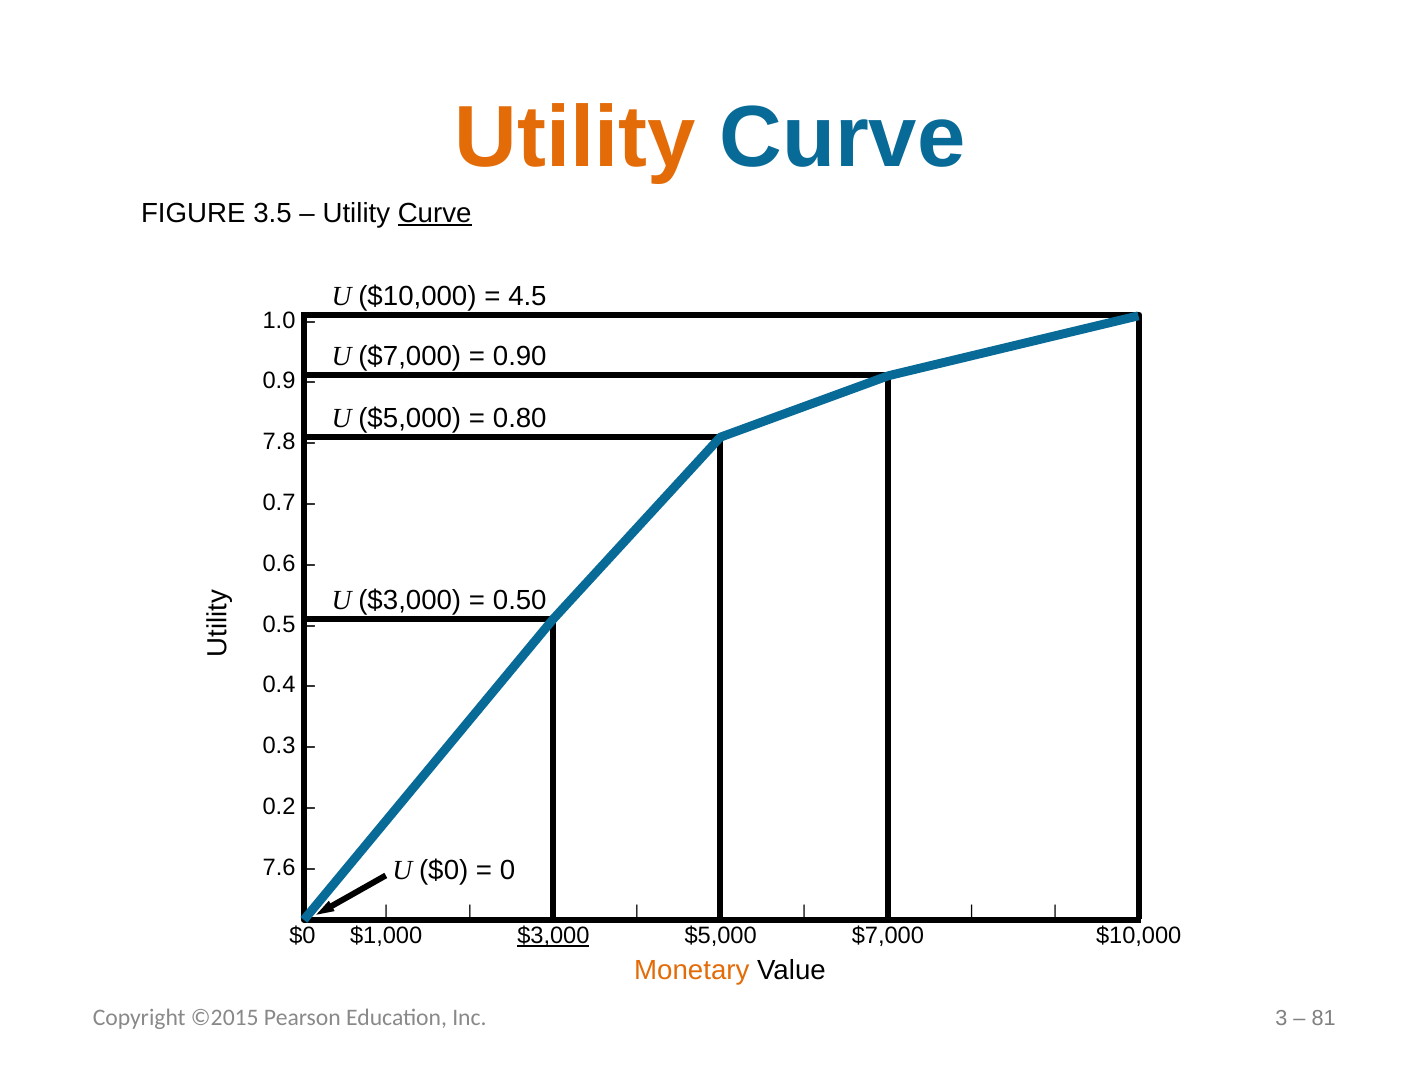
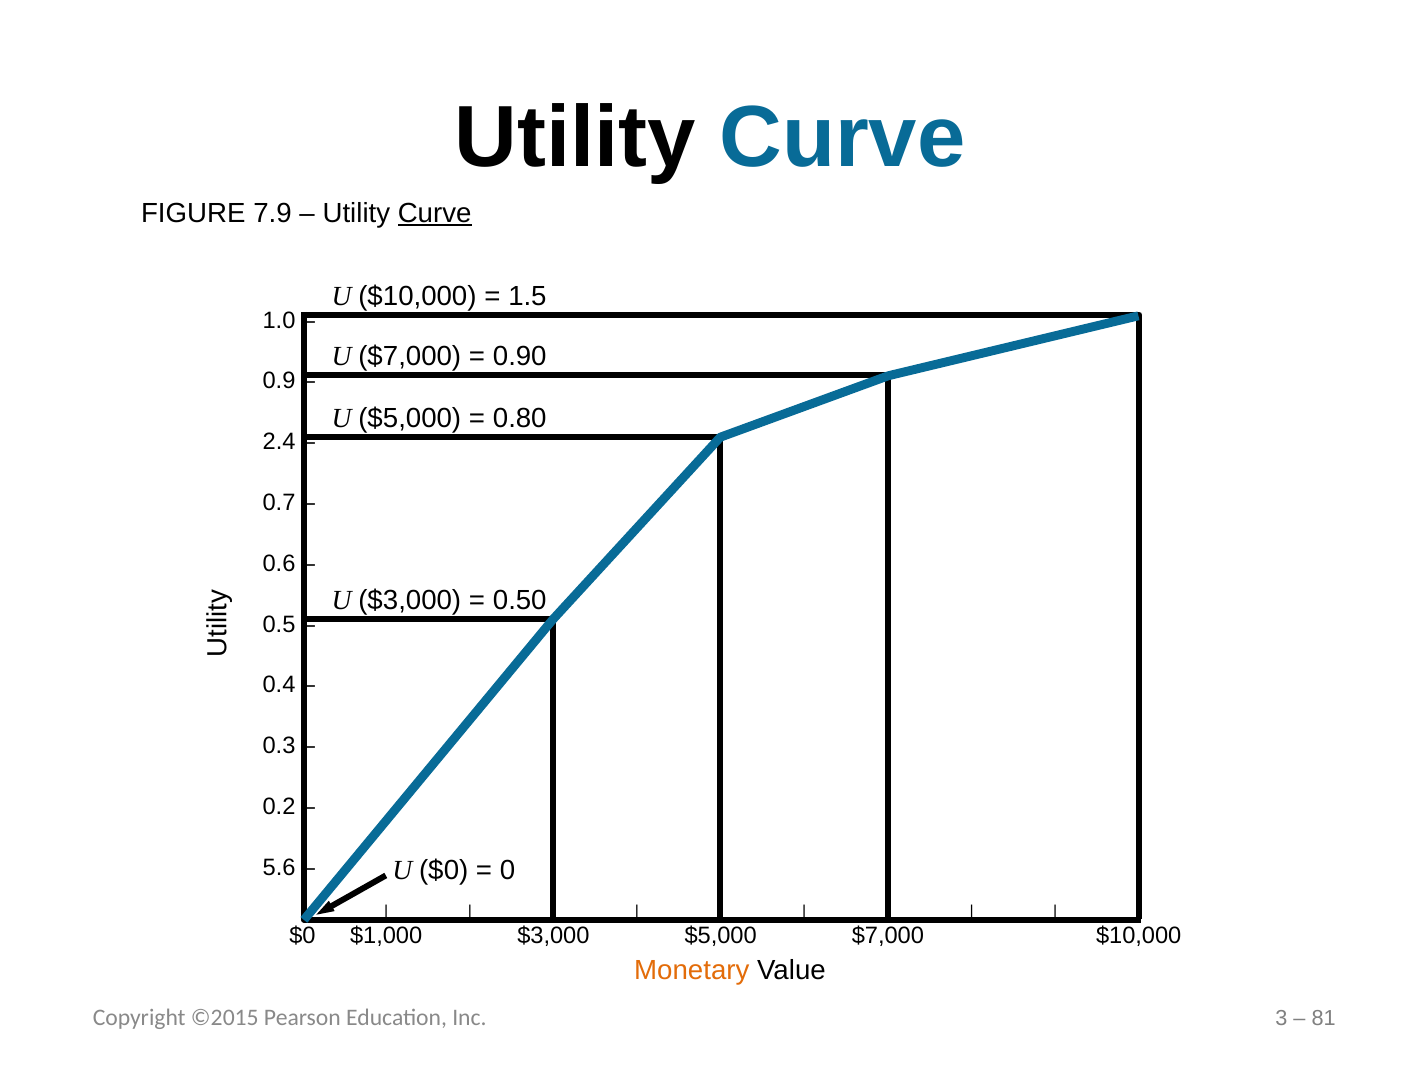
Utility colour: orange -> black (575, 138)
3.5: 3.5 -> 7.9 (273, 213)
4.5: 4.5 -> 1.5 (527, 296)
7.8: 7.8 -> 2.4 (279, 442)
7.6: 7.6 -> 5.6 (279, 867)
$3,000 underline: present -> none (553, 935)
